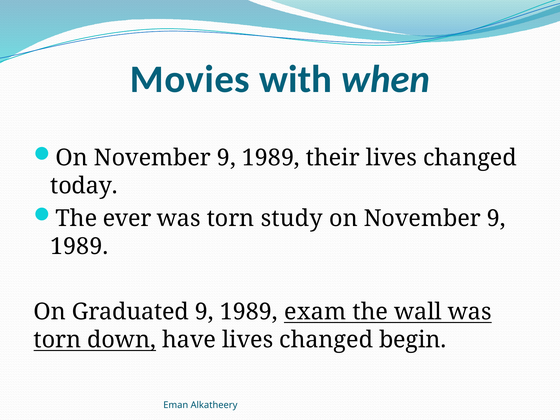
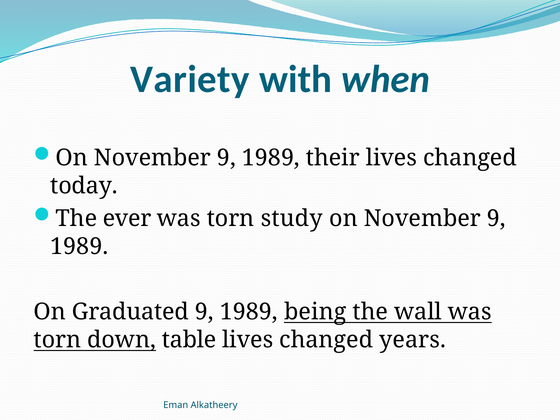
Movies: Movies -> Variety (190, 79)
exam: exam -> being (315, 312)
have: have -> table (189, 340)
begin: begin -> years (413, 340)
